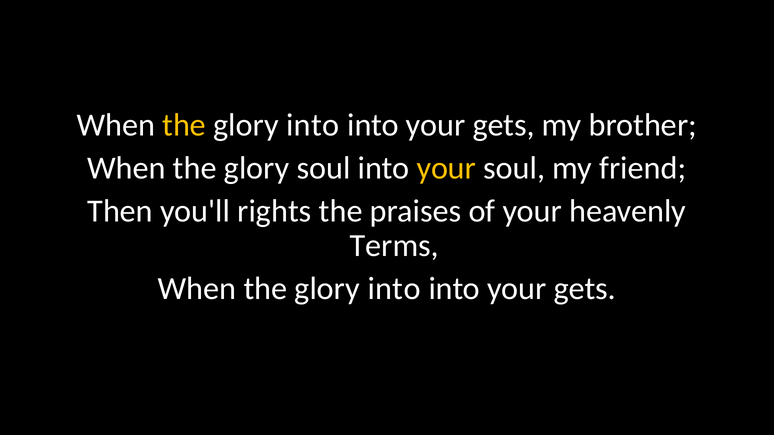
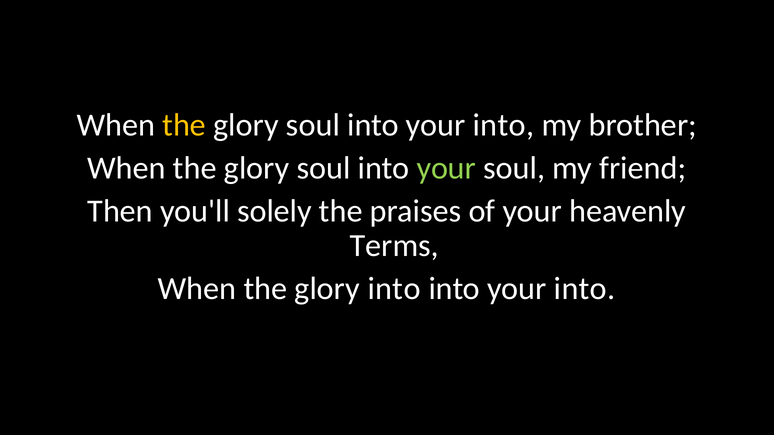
into: into -> soul (313, 125)
gets: gets -> into (503, 125)
your colour: yellow -> light green (446, 168)
rights: rights -> solely (274, 211)
gets: gets -> into (585, 289)
